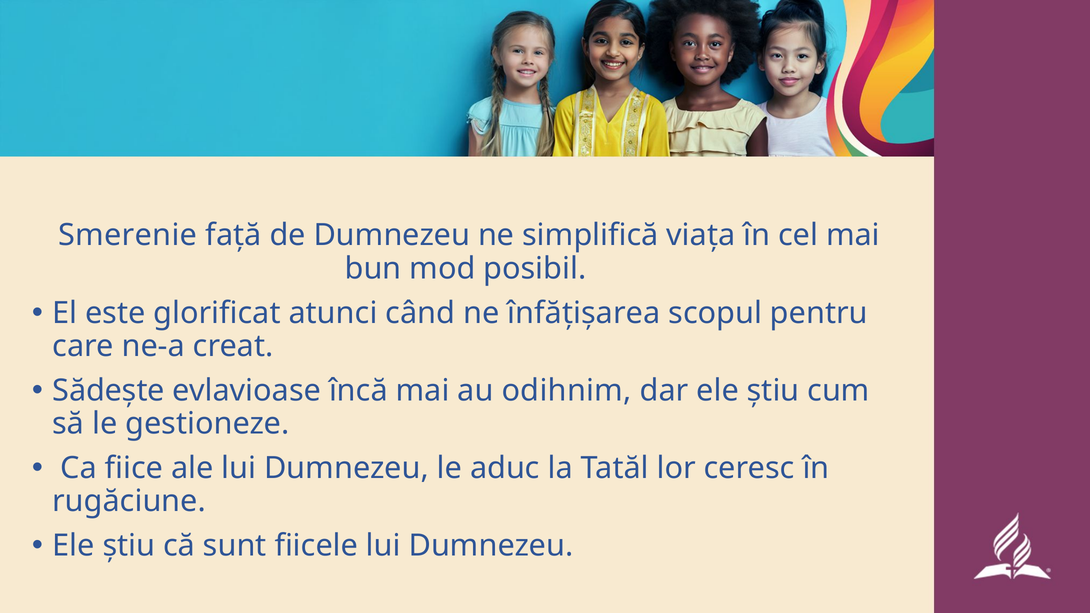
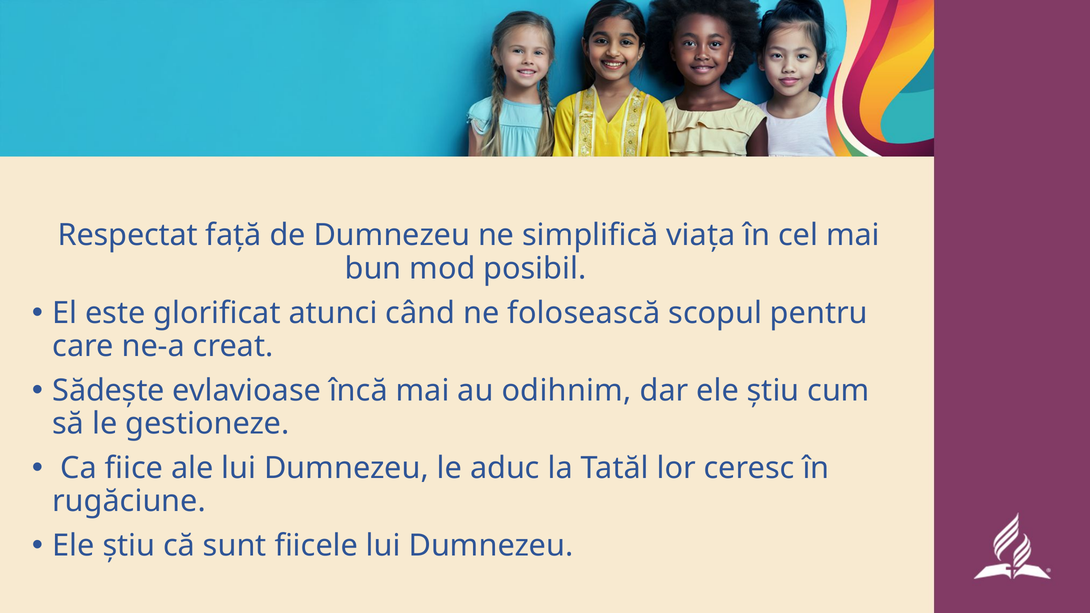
Smerenie: Smerenie -> Respectat (128, 235)
înfățișarea: înfățișarea -> folosească (584, 313)
